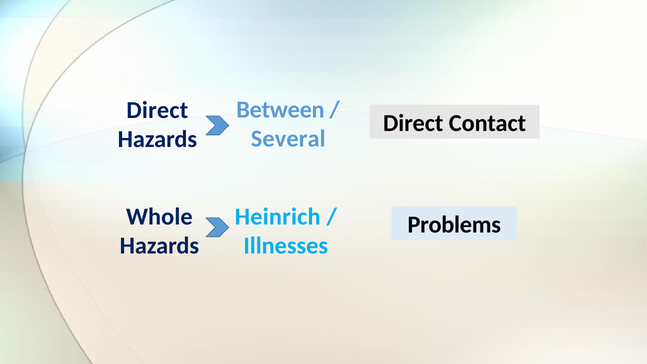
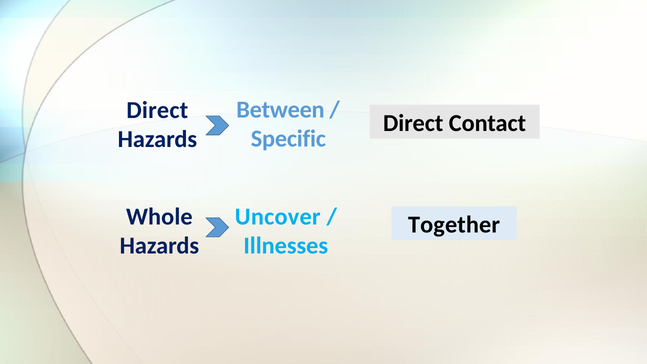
Several: Several -> Specific (288, 139)
Heinrich: Heinrich -> Uncover (278, 217)
Problems: Problems -> Together (454, 225)
